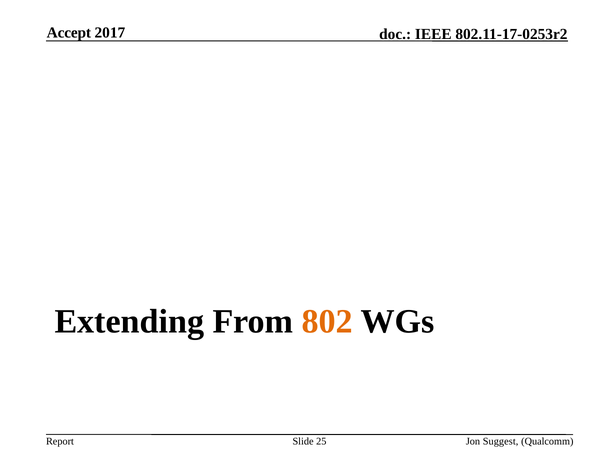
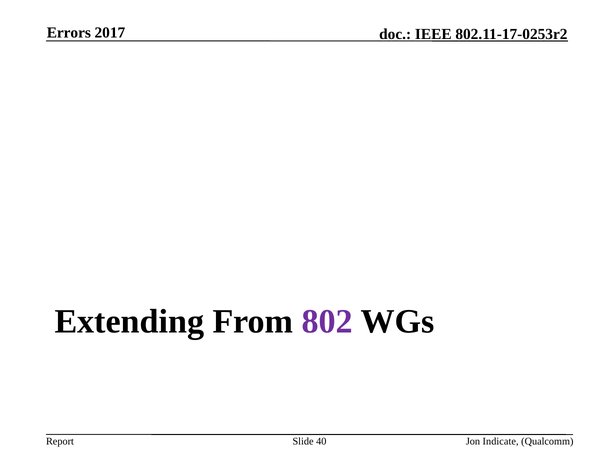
Accept: Accept -> Errors (69, 33)
802 colour: orange -> purple (327, 322)
25: 25 -> 40 (321, 442)
Suggest: Suggest -> Indicate (501, 442)
